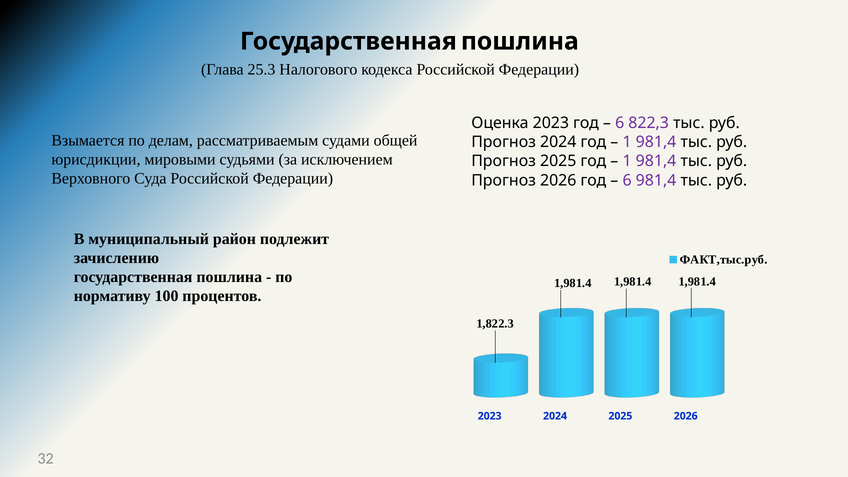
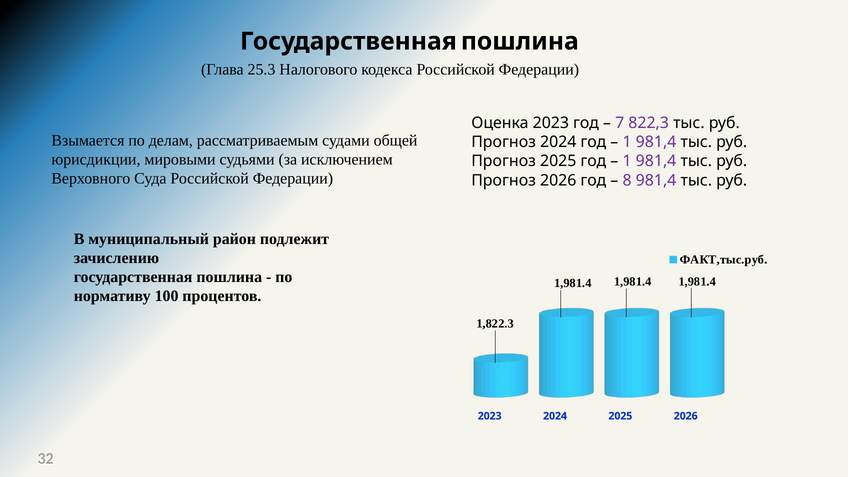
6: 6 -> 7 (620, 123)
6: 6 -> 8 (627, 180)
